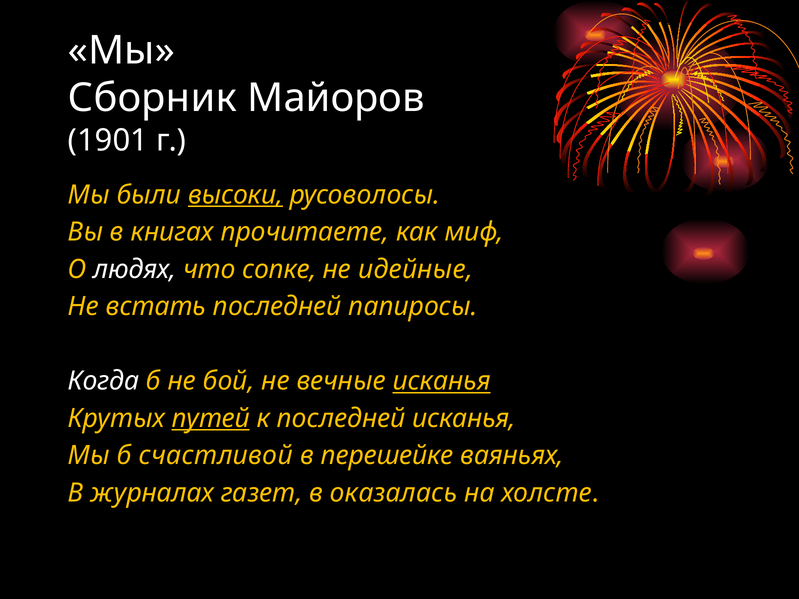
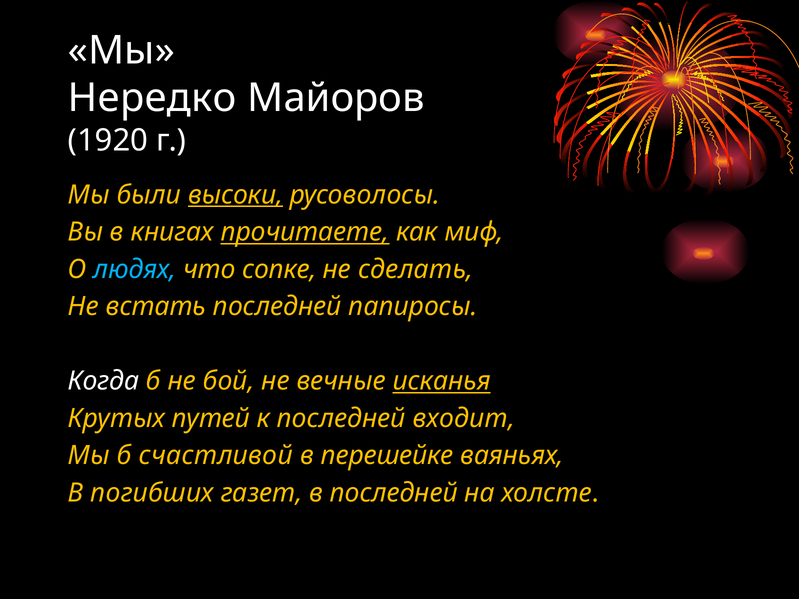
Сборник: Сборник -> Нередко (152, 98)
1901: 1901 -> 1920 (108, 140)
прочитаете underline: none -> present (305, 232)
людях colour: white -> light blue (135, 270)
идейные: идейные -> сделать (416, 270)
путей underline: present -> none (211, 419)
последней исканья: исканья -> входит (464, 419)
журналах: журналах -> погибших (152, 493)
в оказалась: оказалась -> последней (394, 493)
